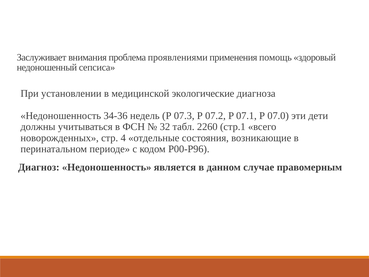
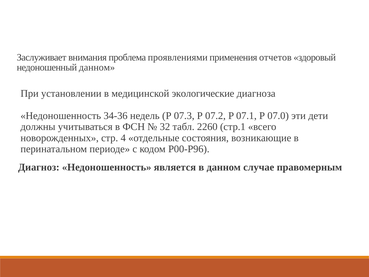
помощь: помощь -> отчетов (275, 57)
недоношенный сепсиса: сепсиса -> данном (97, 67)
